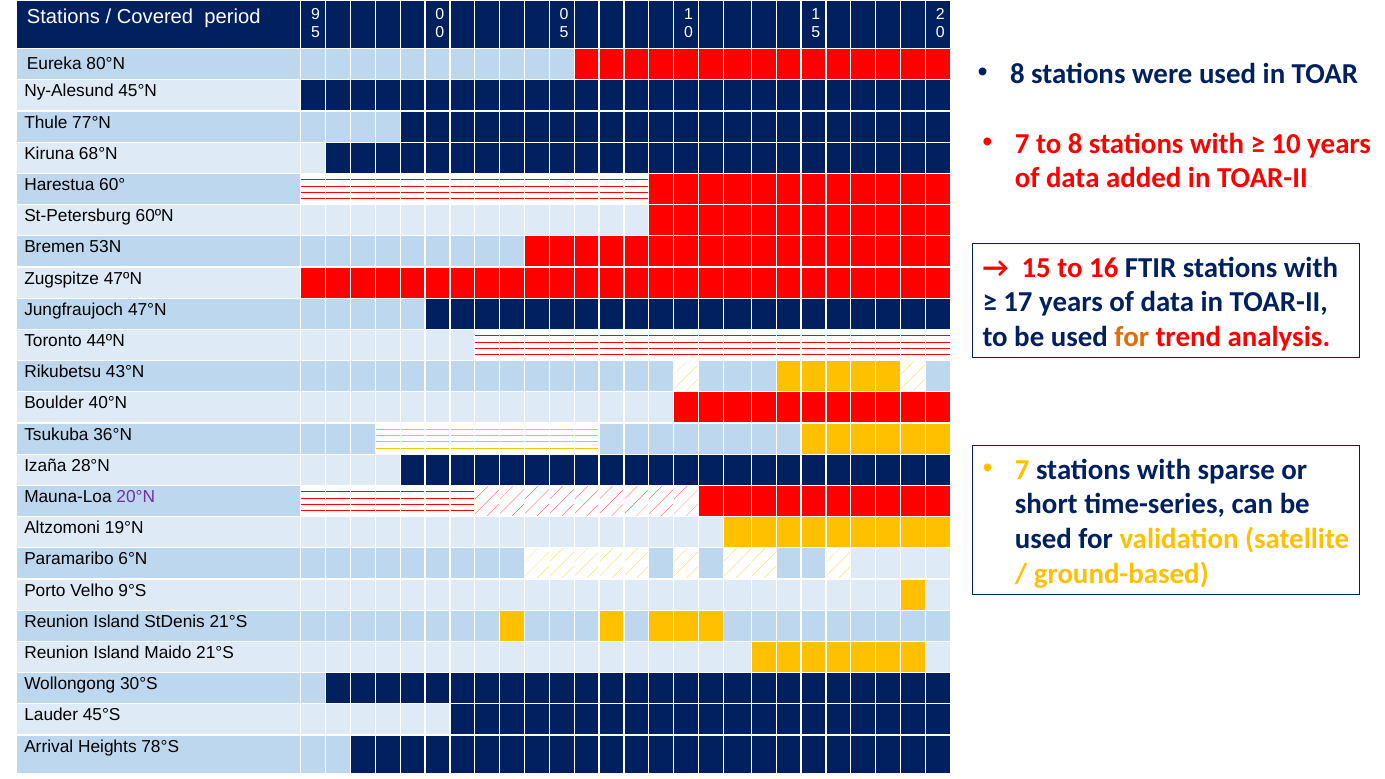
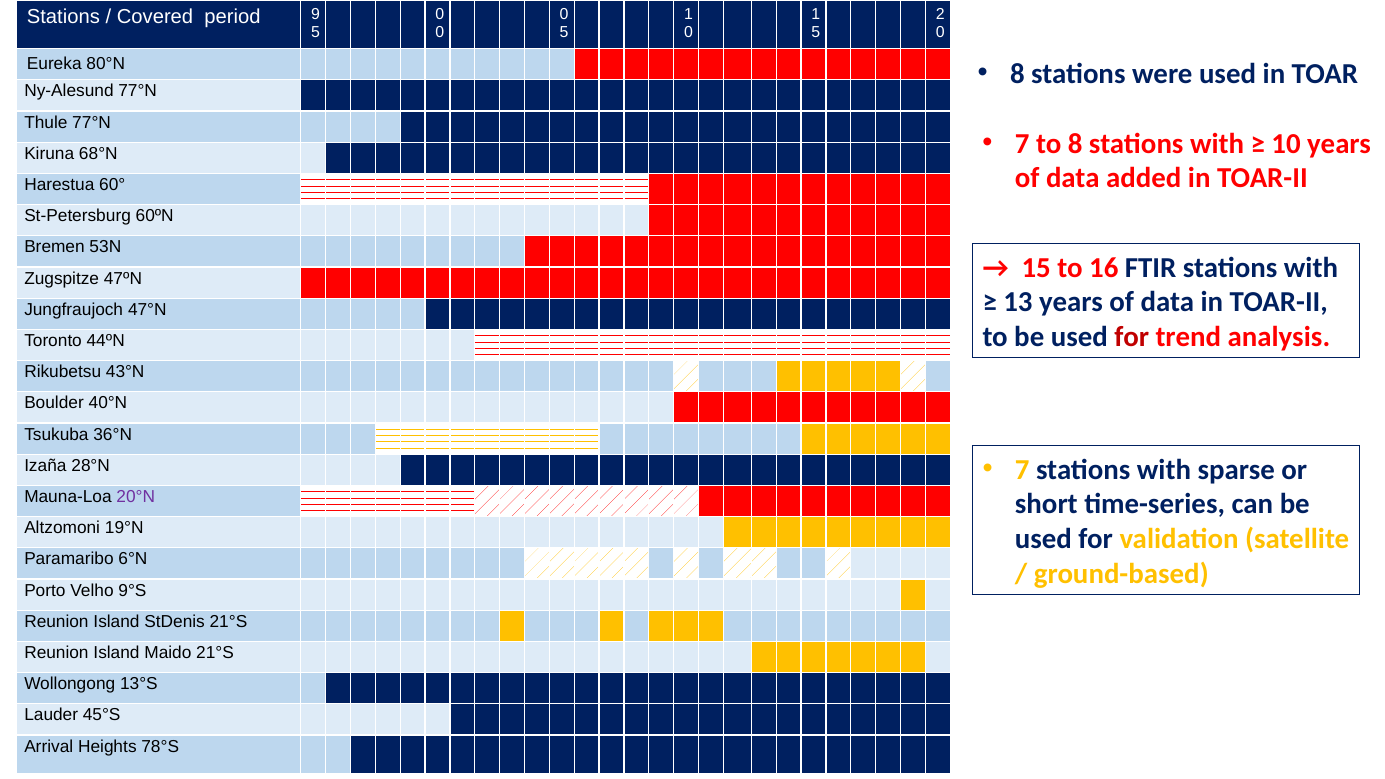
Ny-Alesund 45°N: 45°N -> 77°N (138, 91)
17: 17 -> 13 (1018, 302)
for colour: orange -> red (1132, 337)
30°S: 30°S -> 13°S (139, 684)
